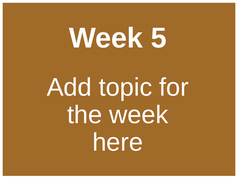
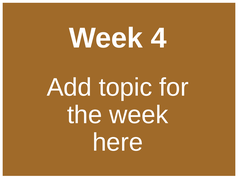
5: 5 -> 4 (159, 38)
